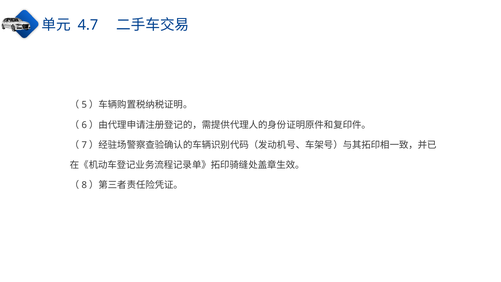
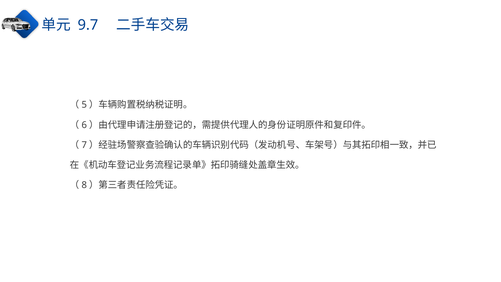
4.7: 4.7 -> 9.7 (88, 25)
